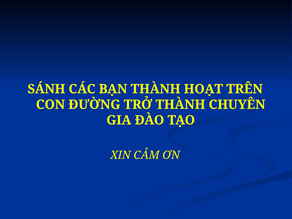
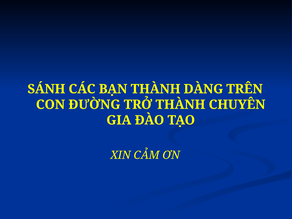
HOẠT: HOẠT -> DÀNG (203, 89)
